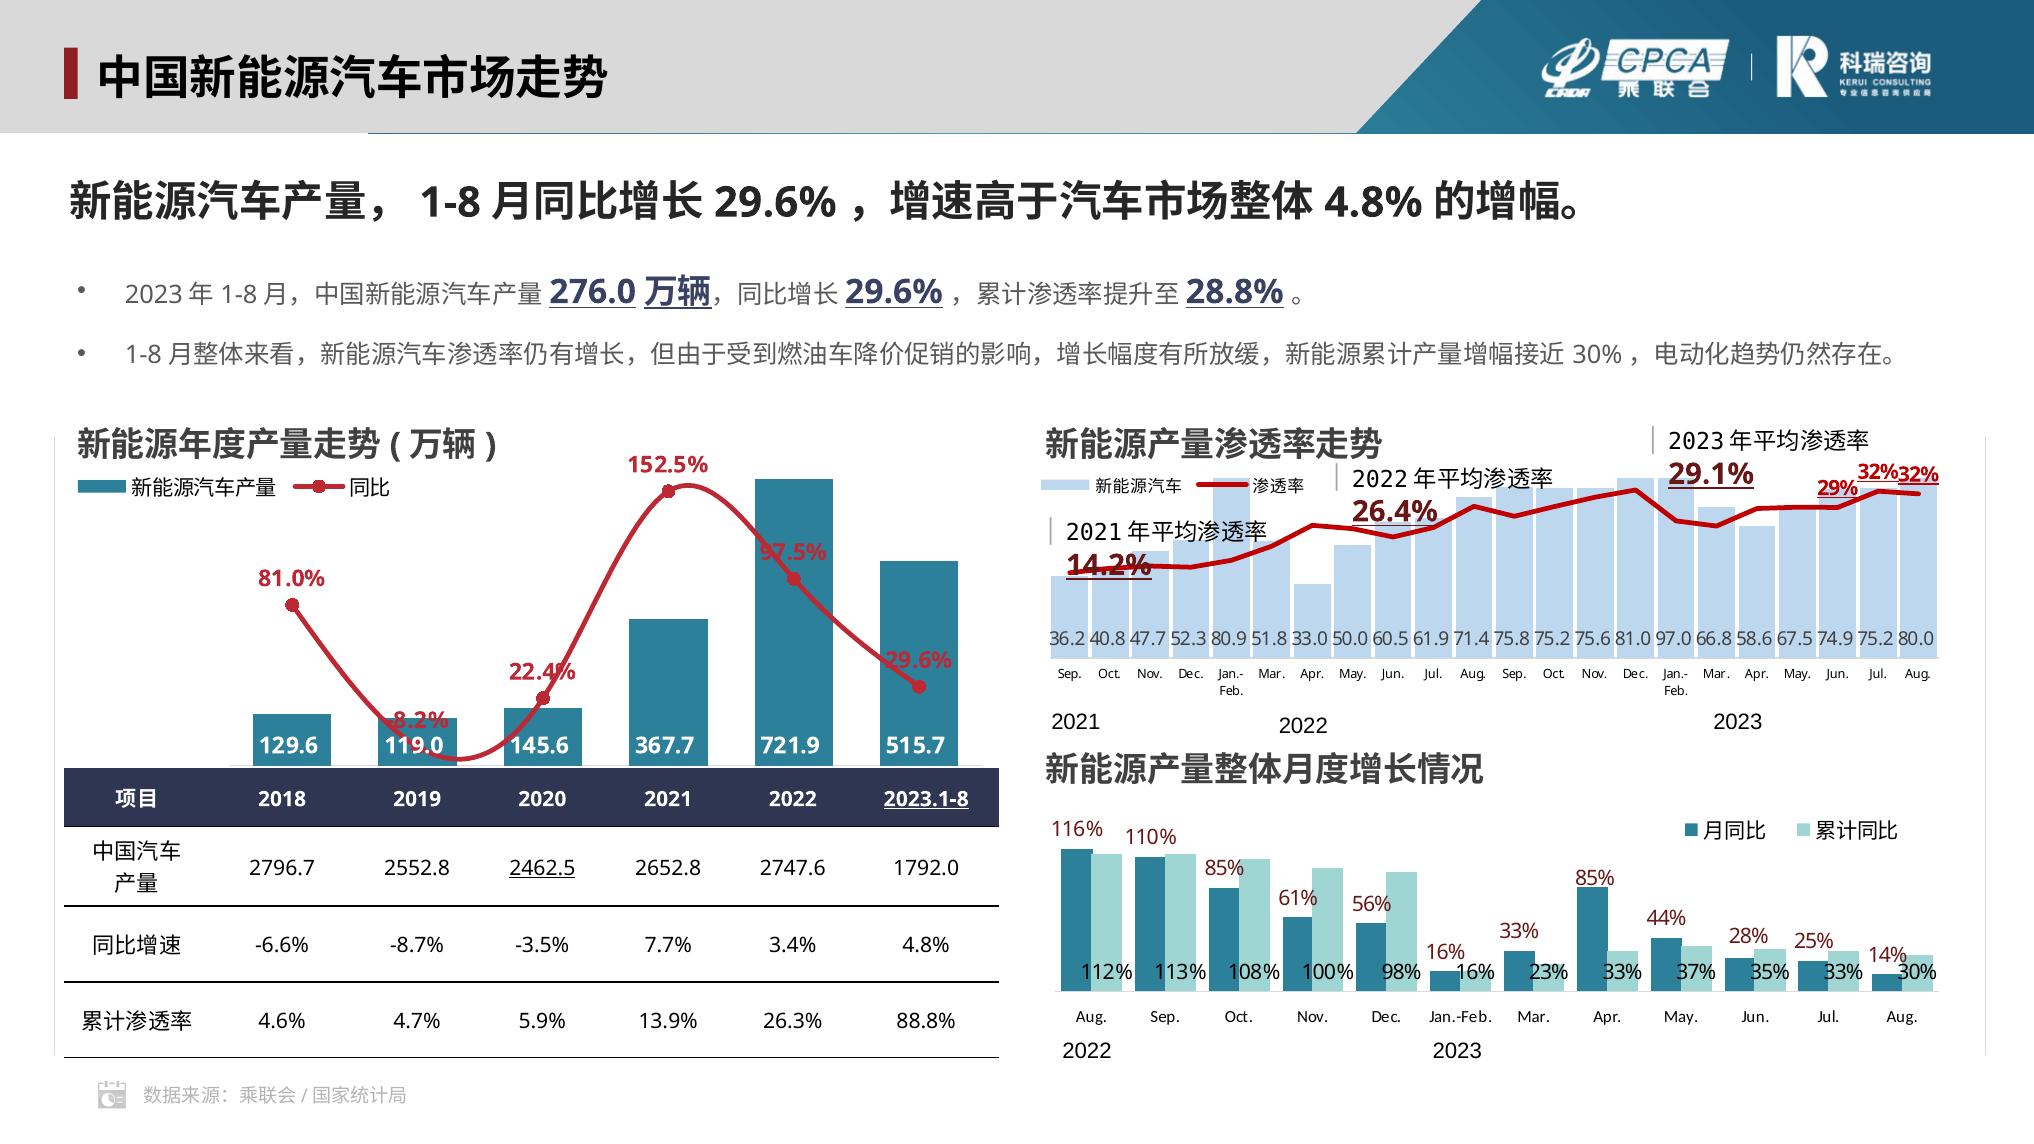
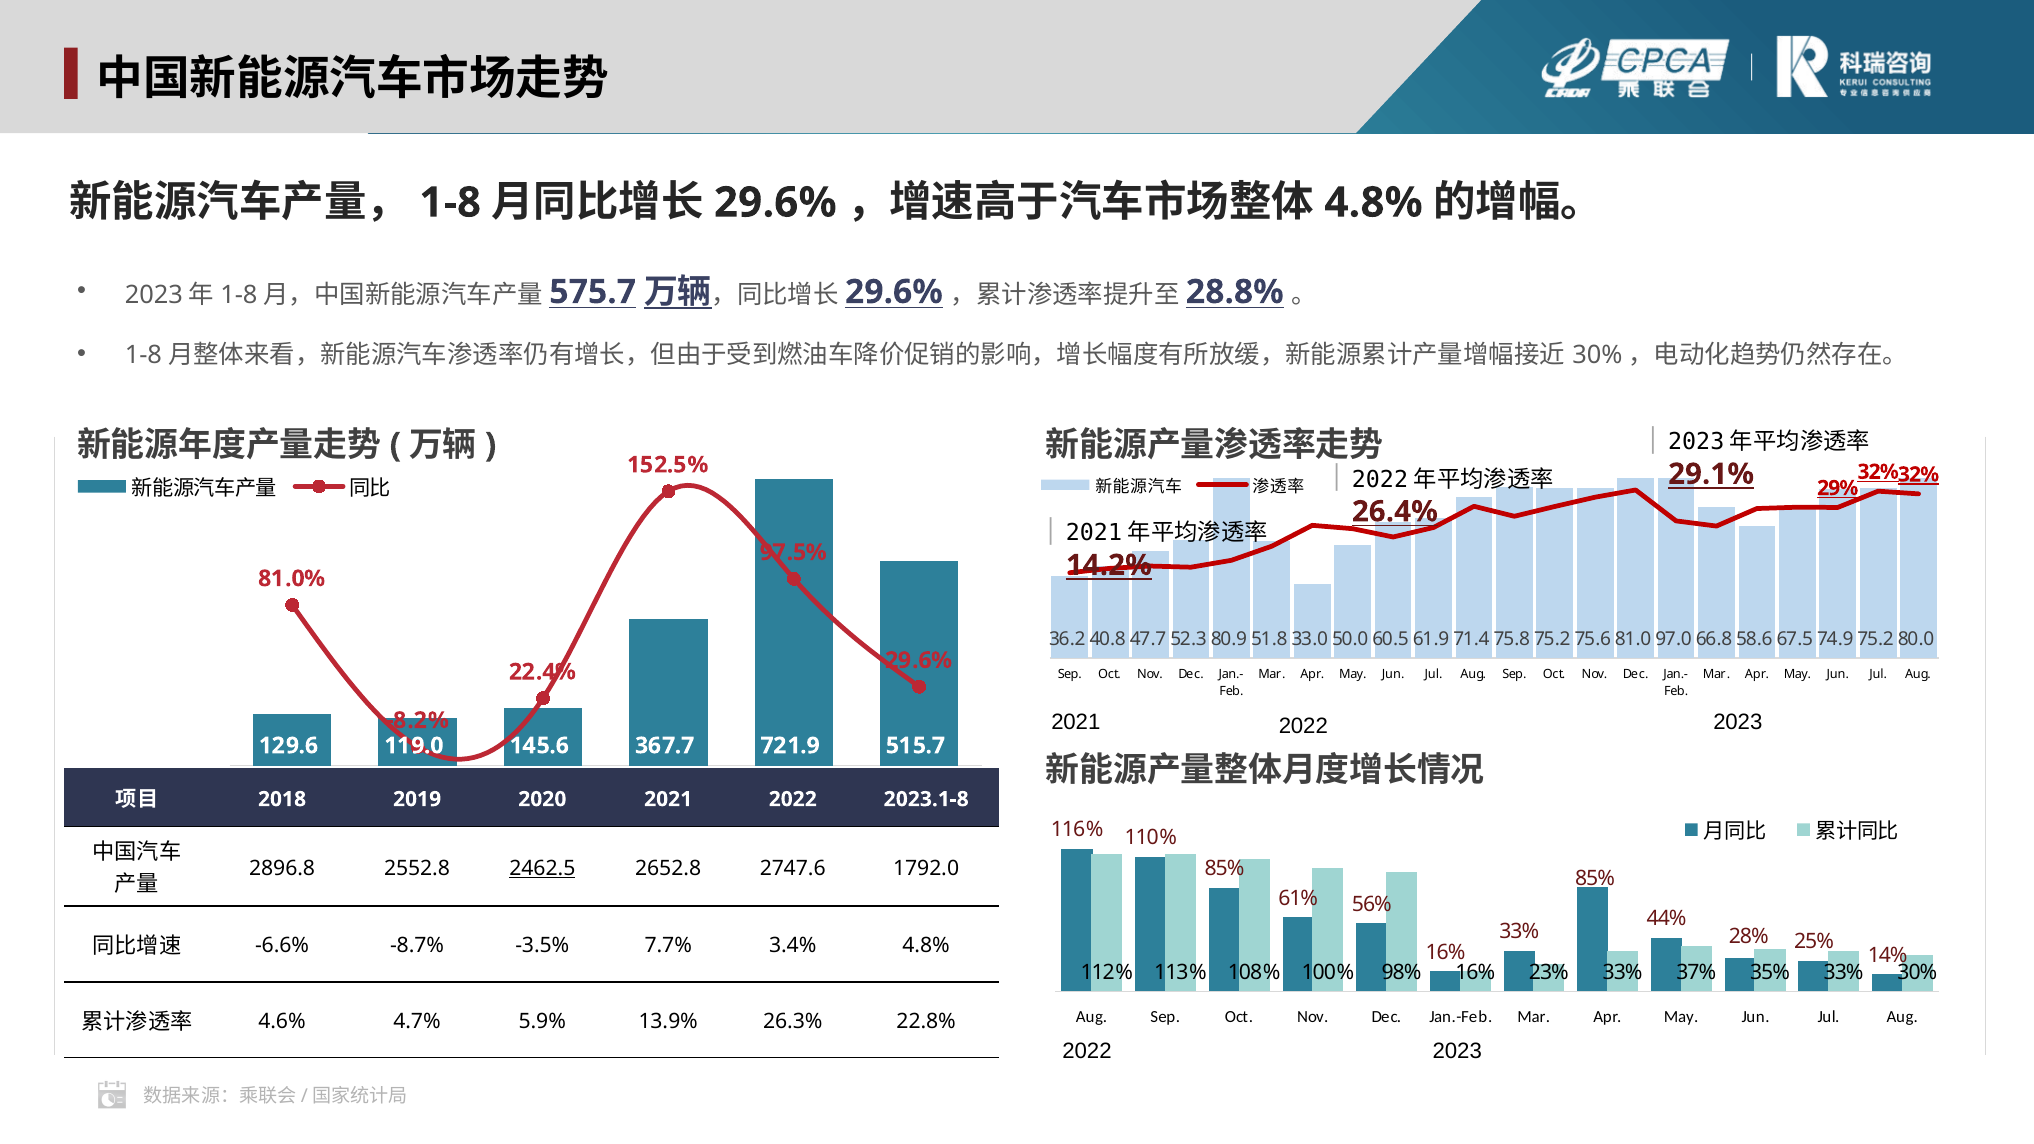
276.0: 276.0 -> 575.7 (593, 292)
2023.1-8 underline: present -> none (926, 799)
2796.7: 2796.7 -> 2896.8 (282, 868)
88.8%: 88.8% -> 22.8% (926, 1022)
